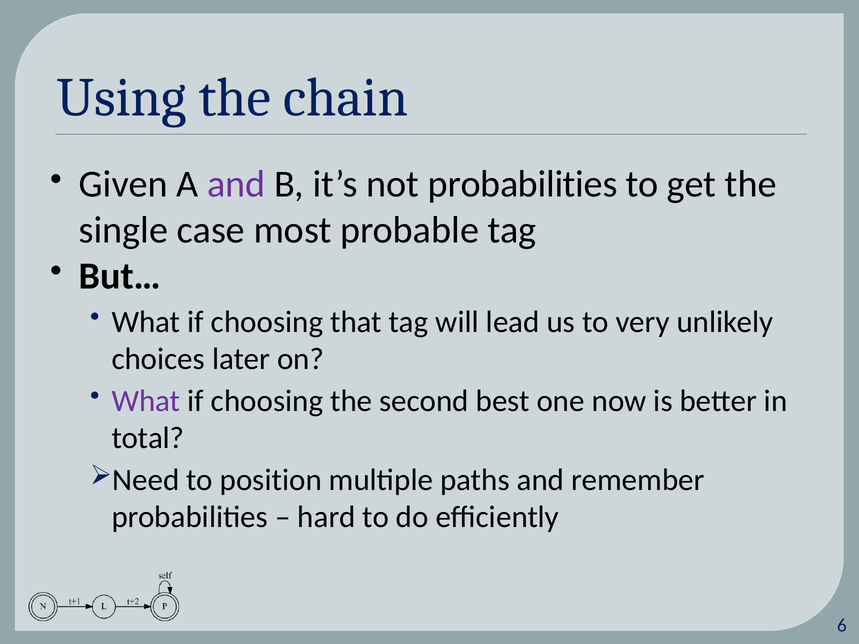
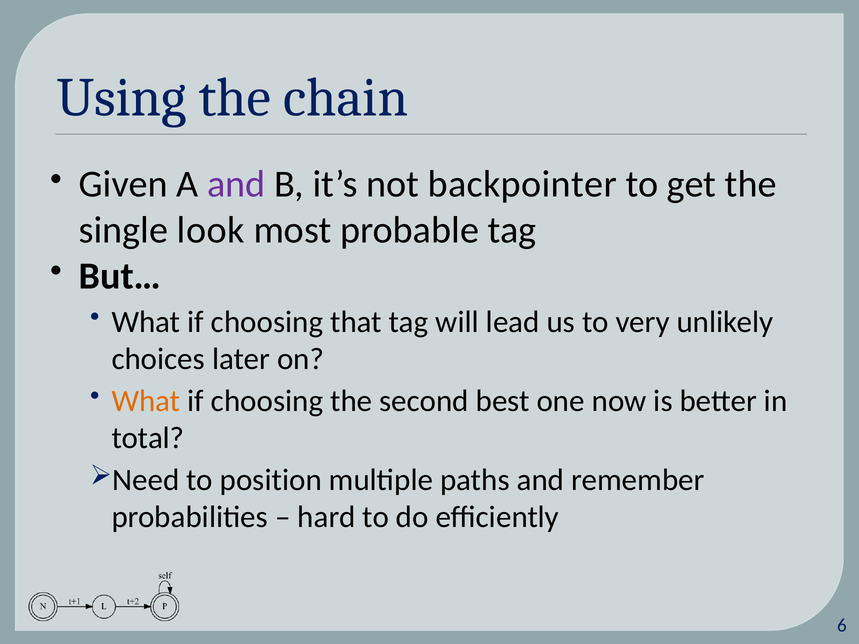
not probabilities: probabilities -> backpointer (522, 184)
case: case -> look (211, 230)
What colour: purple -> orange (146, 401)
